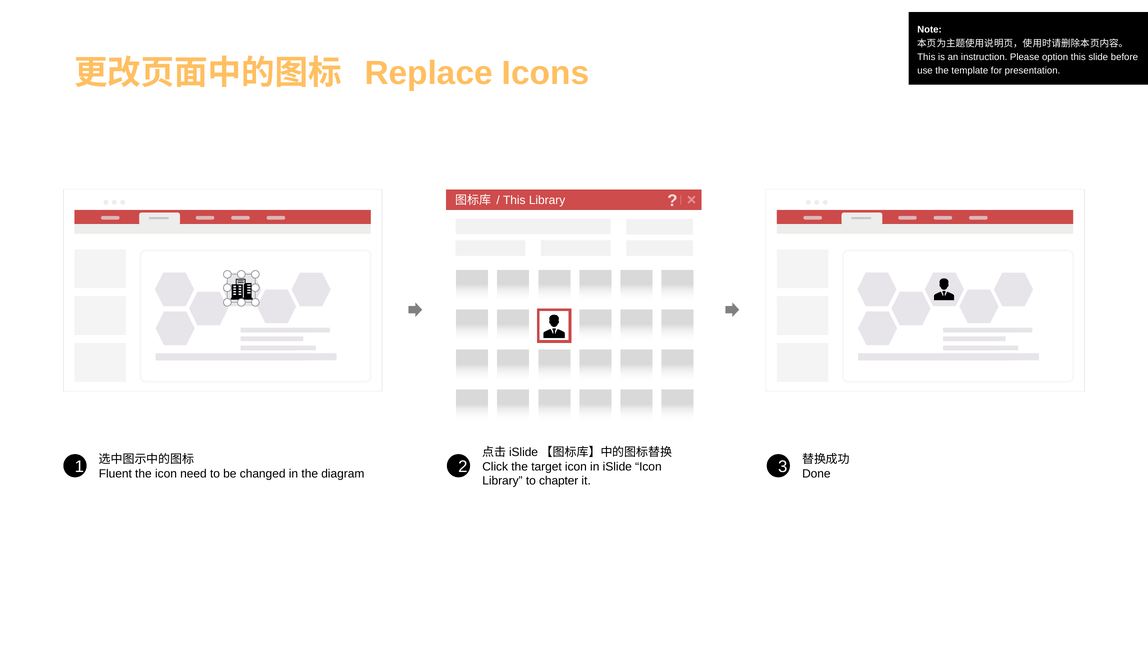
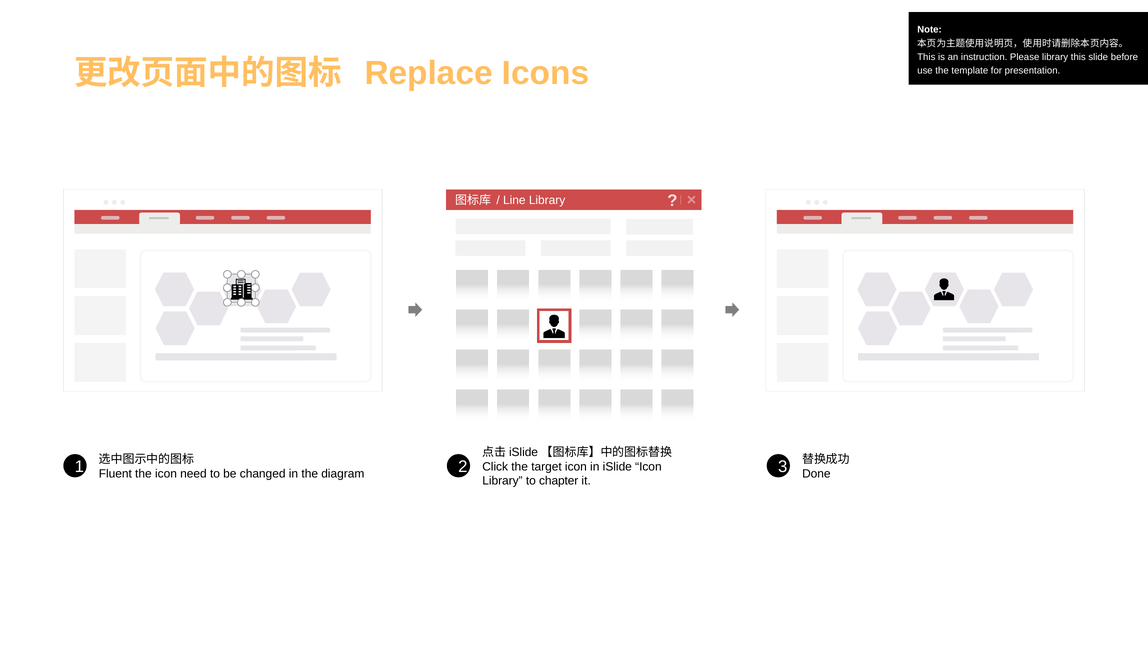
Please option: option -> library (1055, 57)
This: This -> Line (514, 200)
